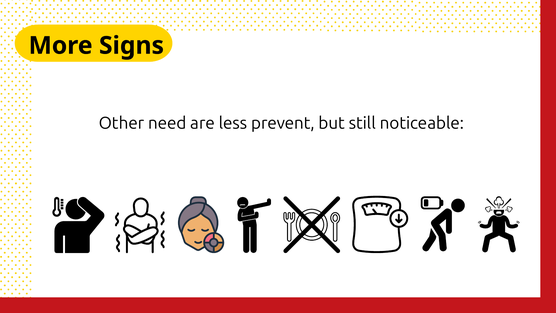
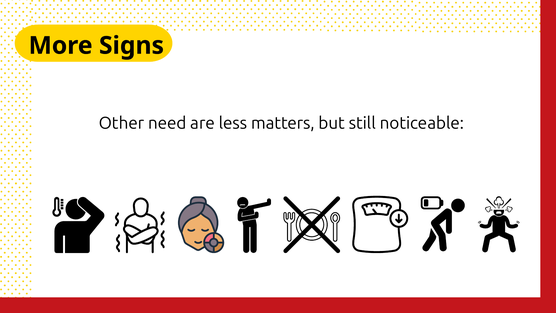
prevent: prevent -> matters (283, 123)
